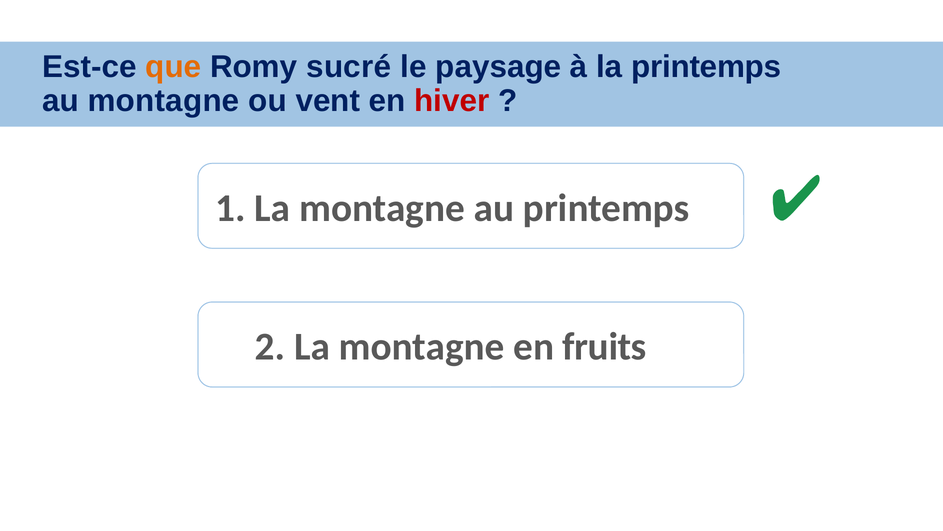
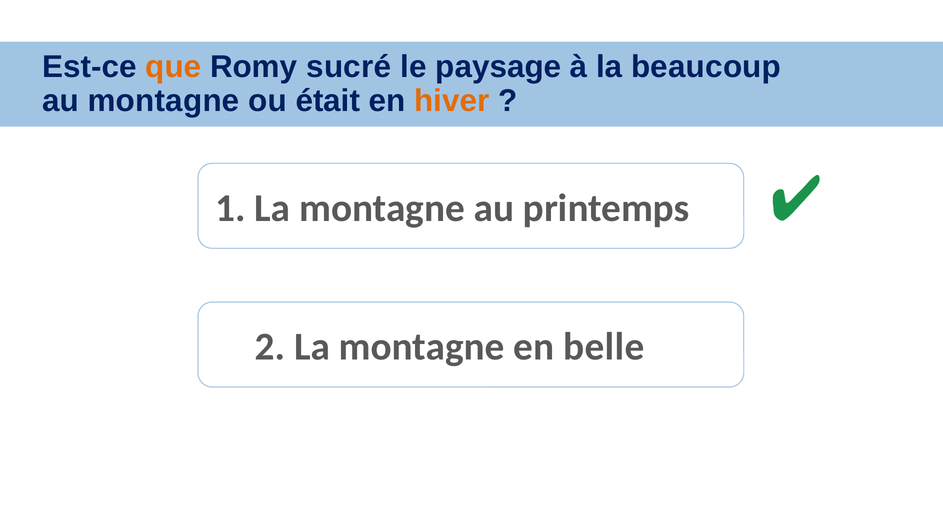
la printemps: printemps -> beaucoup (706, 67)
vent: vent -> était (328, 101)
hiver colour: red -> orange (452, 101)
fruits: fruits -> belle (604, 347)
